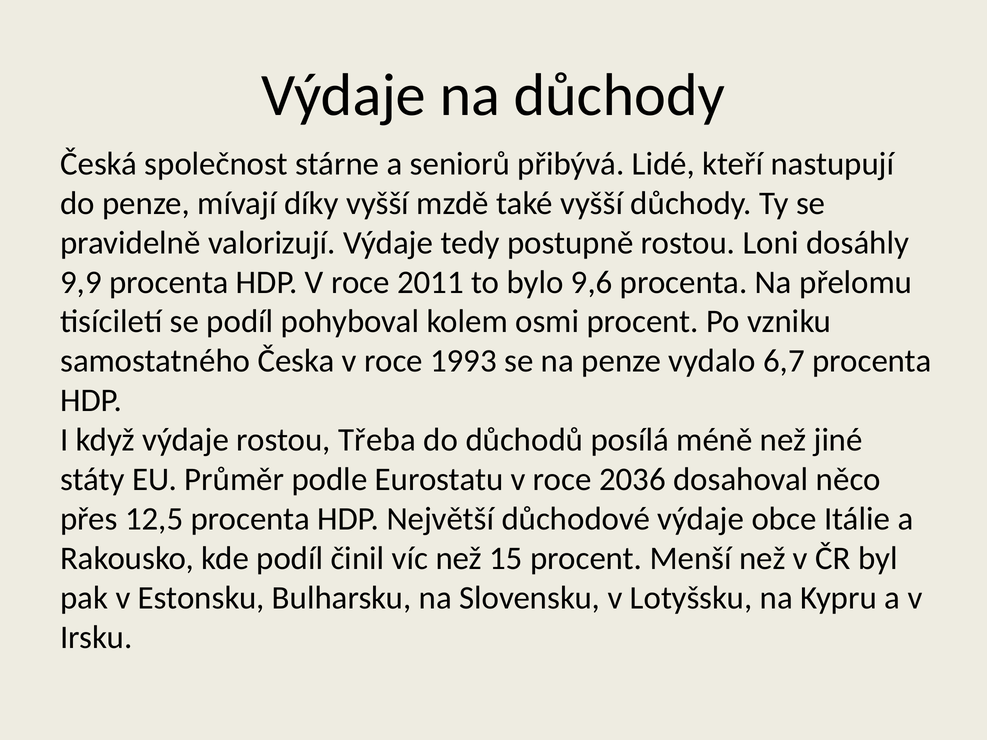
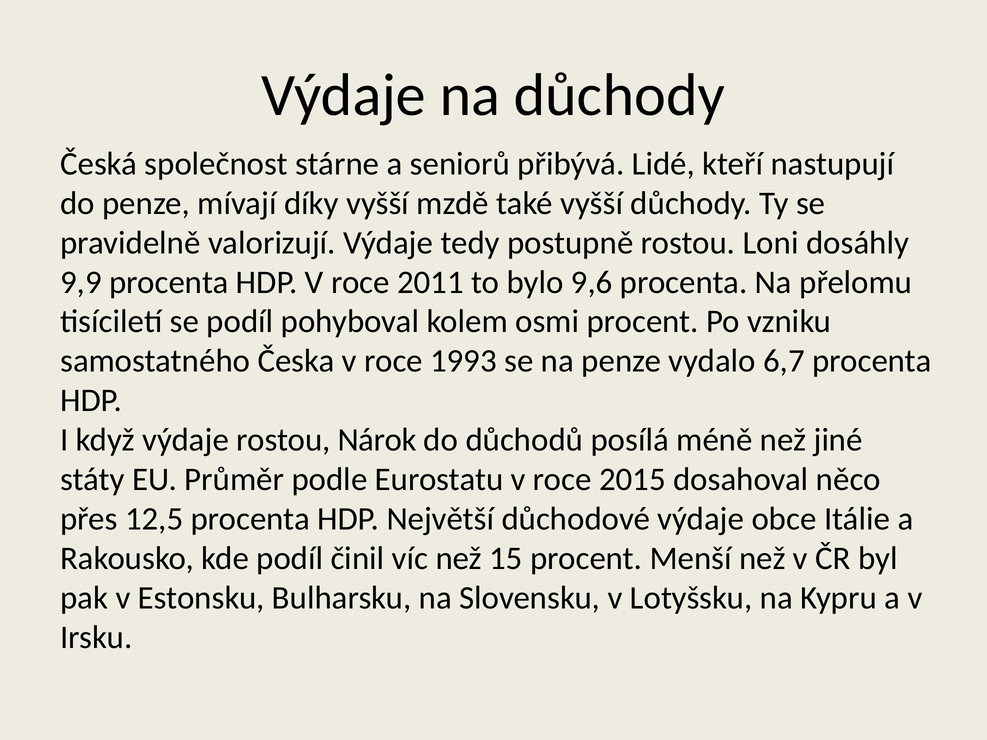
Třeba: Třeba -> Nárok (377, 440)
2036: 2036 -> 2015 (632, 480)
